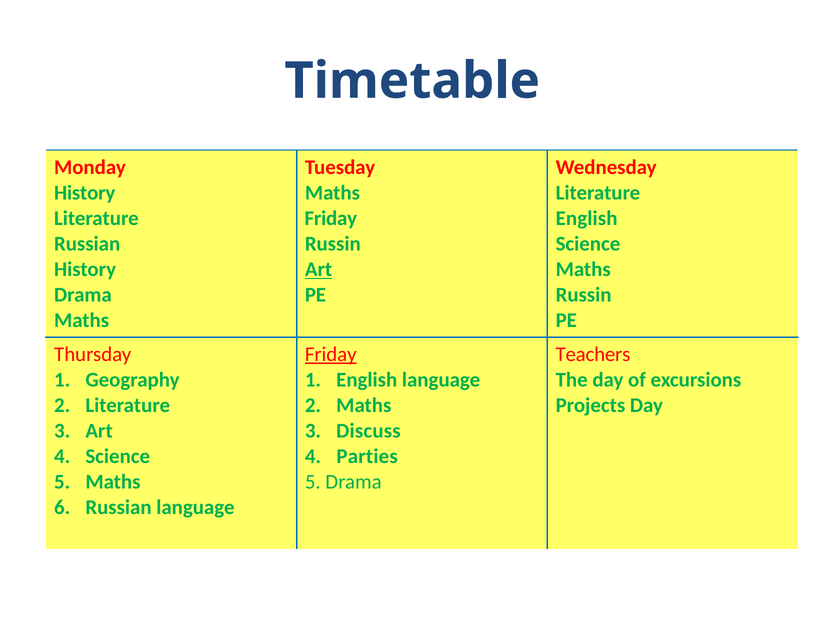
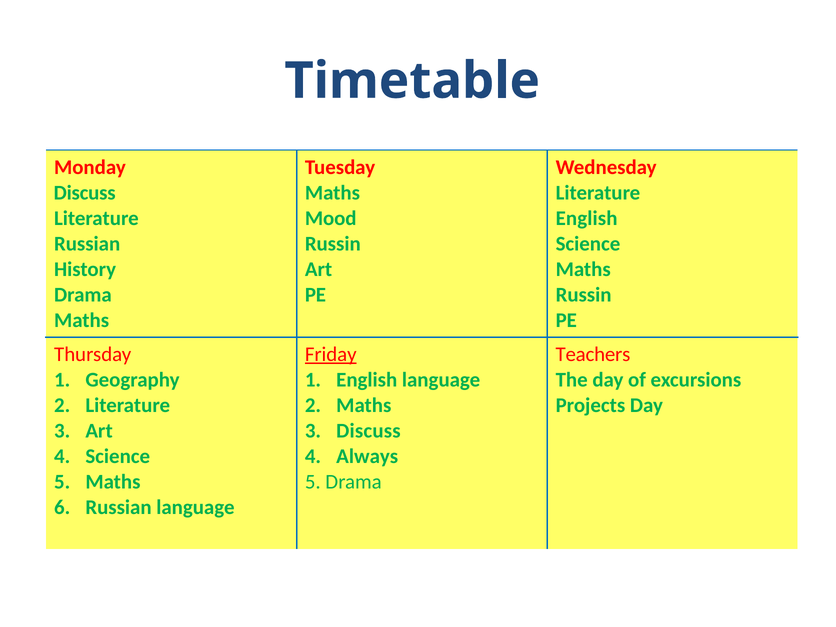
History: History -> Discuss (85, 193)
Friday: Friday -> Mood (331, 218)
Art underline: present -> none (319, 269)
Parties: Parties -> Always (367, 456)
